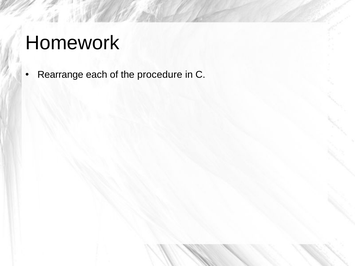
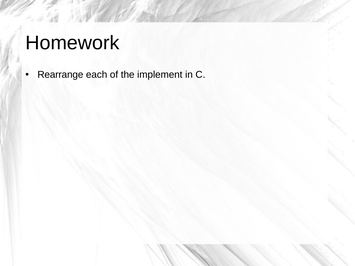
procedure: procedure -> implement (160, 75)
